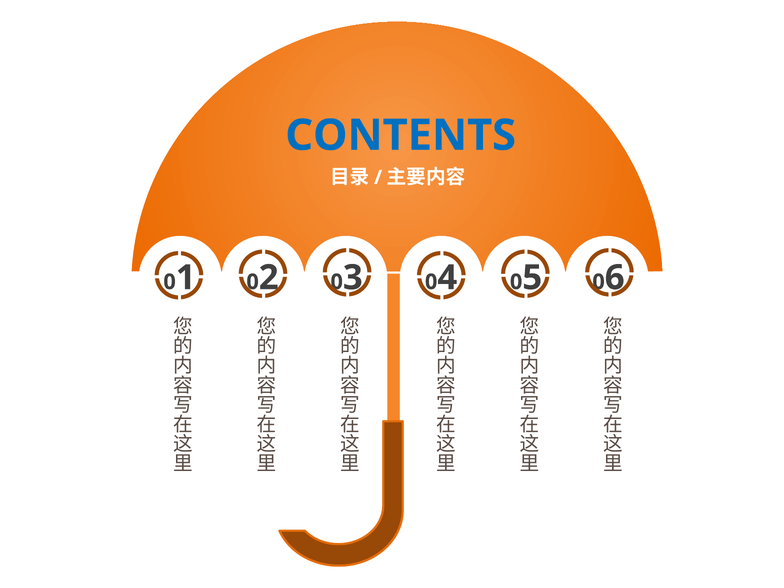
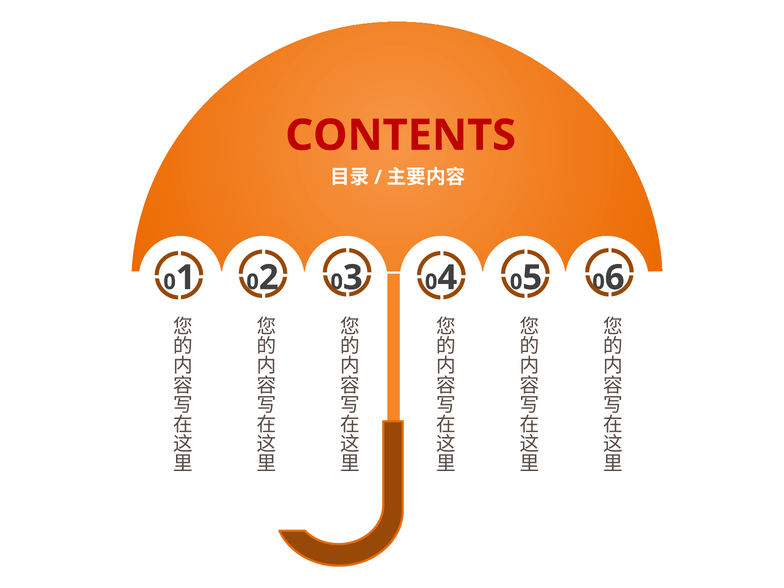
CONTENTS colour: blue -> red (401, 135)
